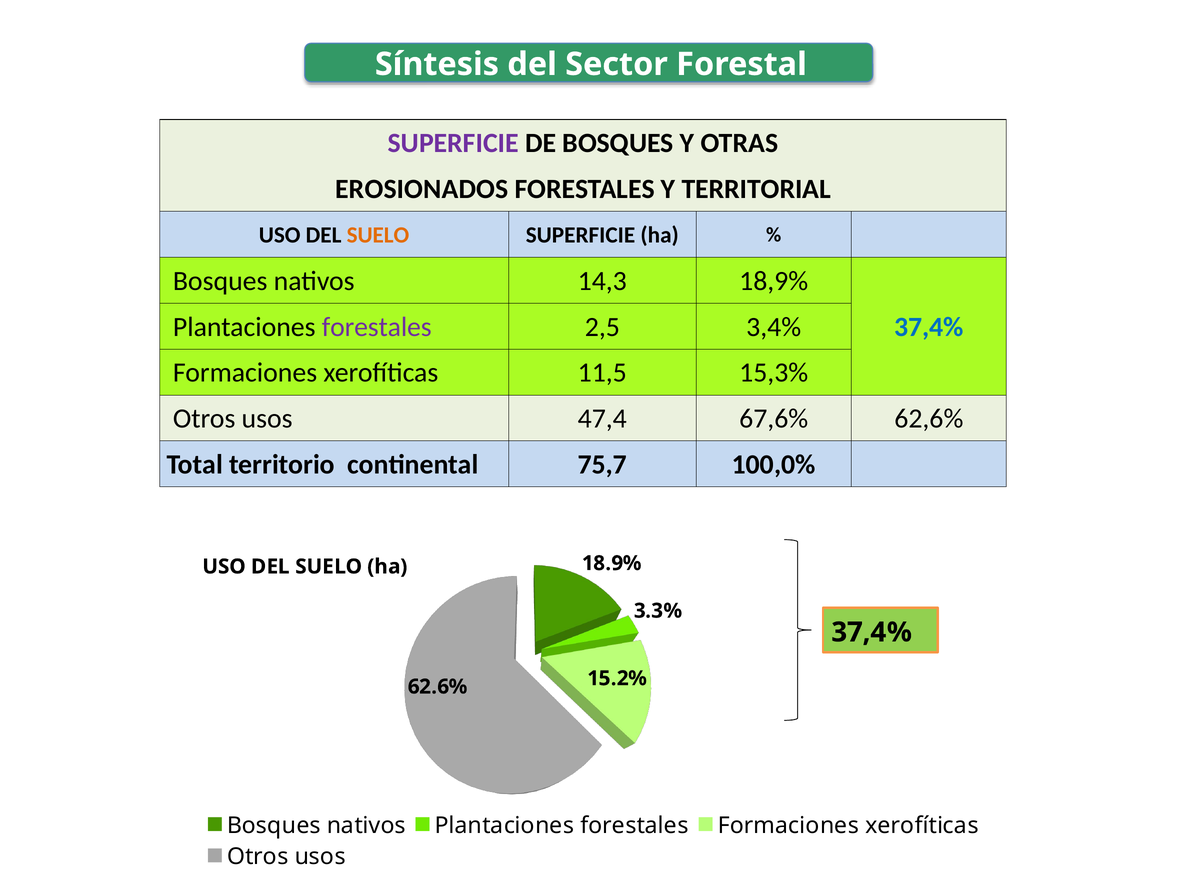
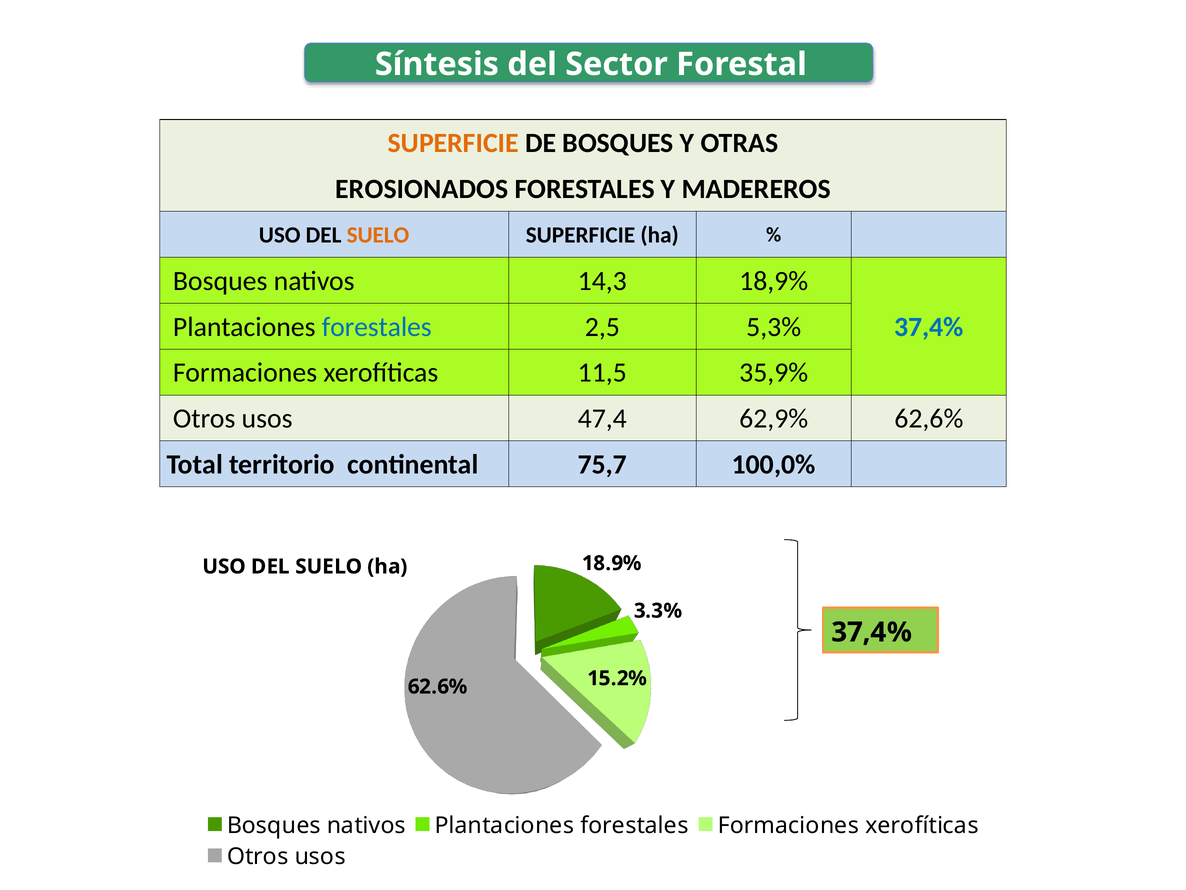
SUPERFICIE colour: purple -> orange (453, 143)
TERRITORIAL: TERRITORIAL -> MADEREROS (756, 189)
forestales colour: purple -> blue (377, 327)
3,4%: 3,4% -> 5,3% (774, 327)
15,3%: 15,3% -> 35,9% (774, 373)
67,6%: 67,6% -> 62,9% (774, 418)
